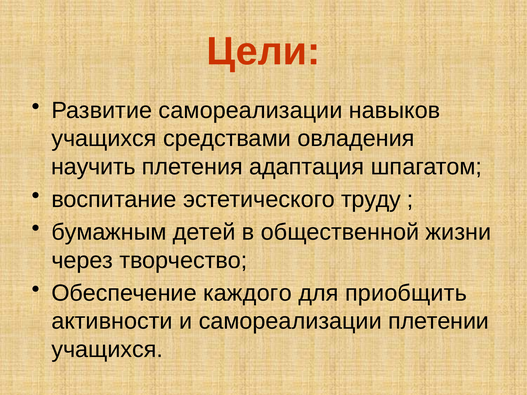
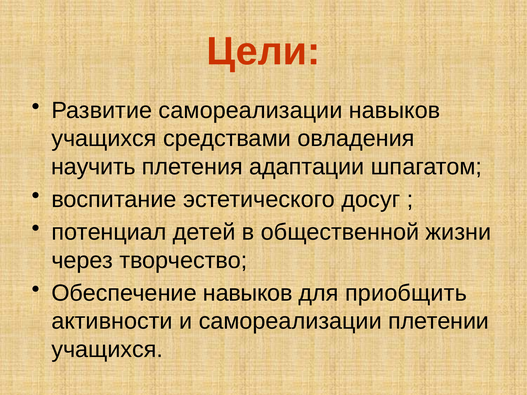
адаптация: адаптация -> адаптации (307, 167)
труду: труду -> досуг (371, 200)
бумажным: бумажным -> потенциал (109, 232)
Обеспечение каждого: каждого -> навыков (248, 293)
